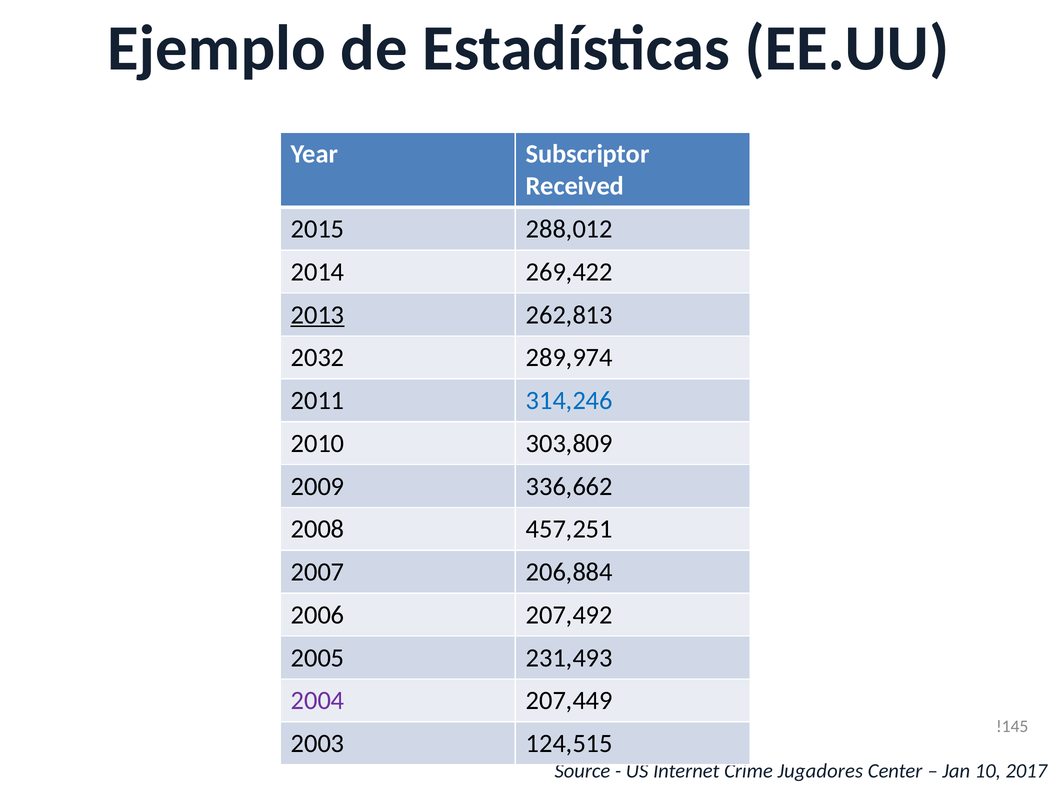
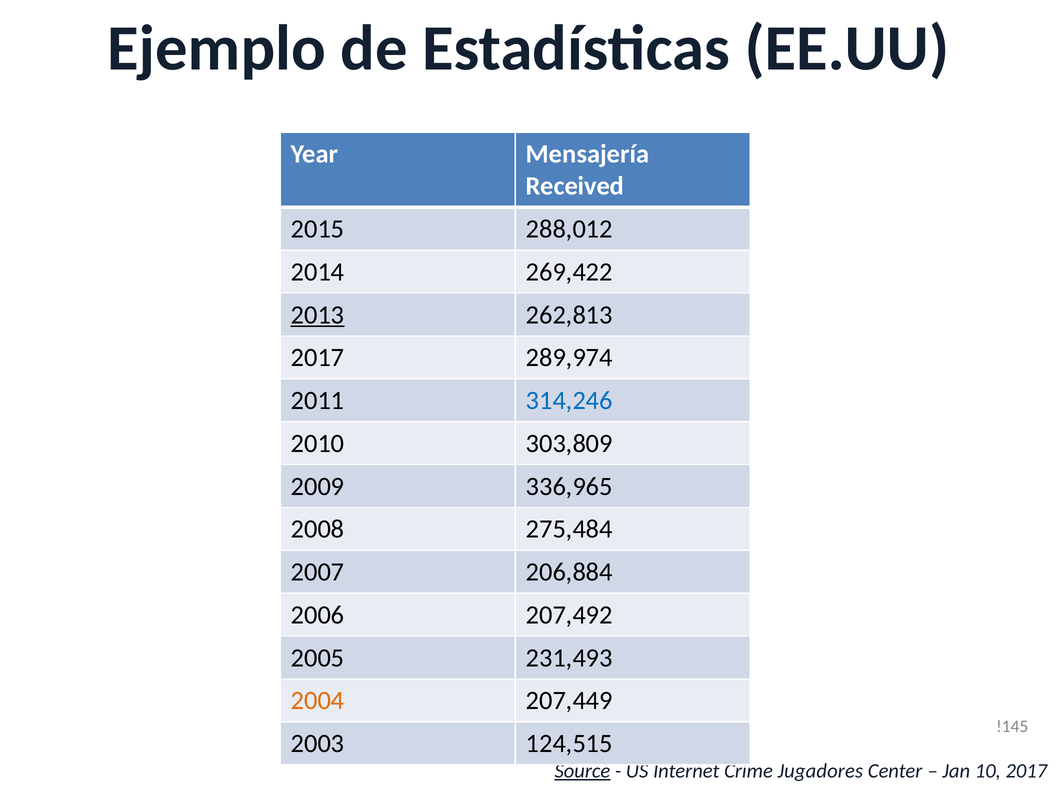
Subscriptor: Subscriptor -> Mensajería (588, 154)
2032: 2032 -> 2017 (318, 358)
336,662: 336,662 -> 336,965 (569, 487)
457,251: 457,251 -> 275,484 (569, 530)
2004 colour: purple -> orange (318, 701)
Source underline: none -> present (582, 771)
